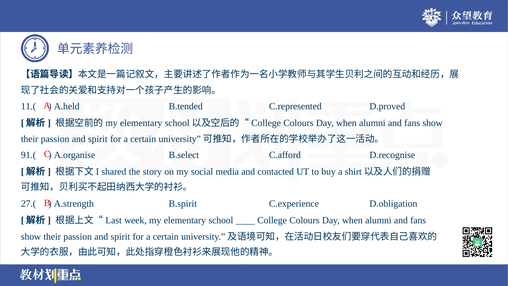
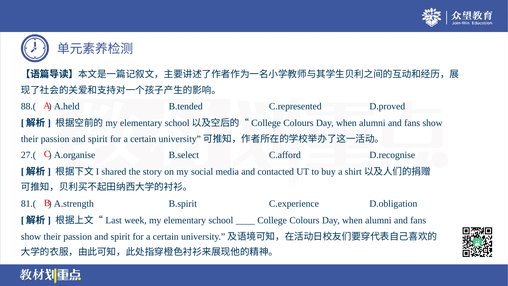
11.(: 11.( -> 88.( (28, 106)
91.(: 91.( -> 27.( (28, 155)
27.(: 27.( -> 81.( (28, 204)
